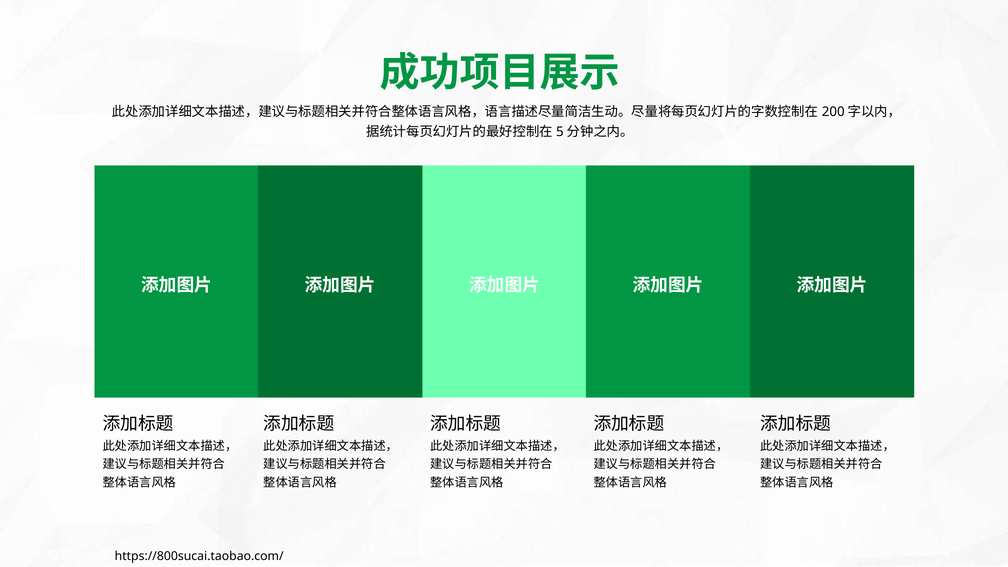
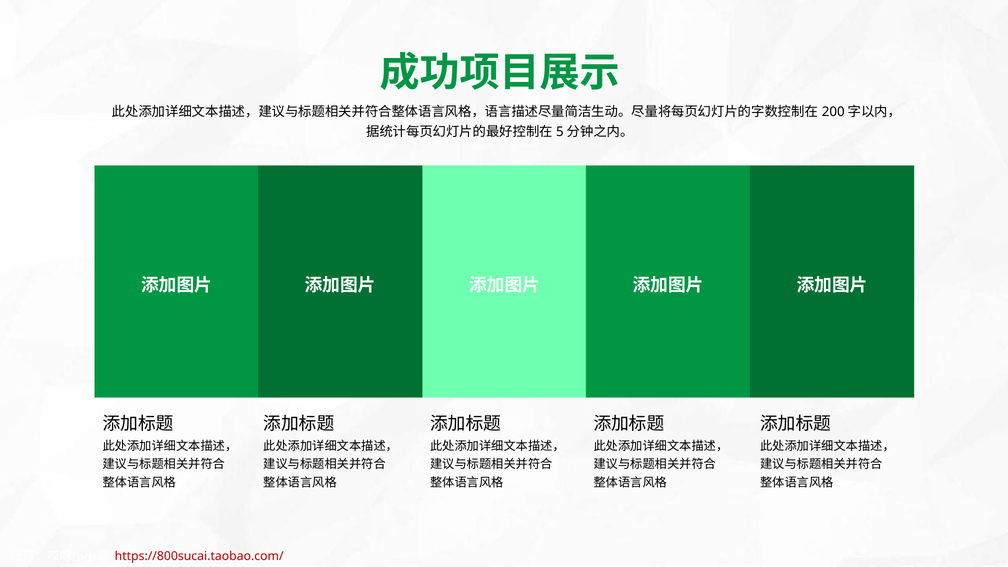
https://800sucai.taobao.com/ colour: black -> red (199, 556)
